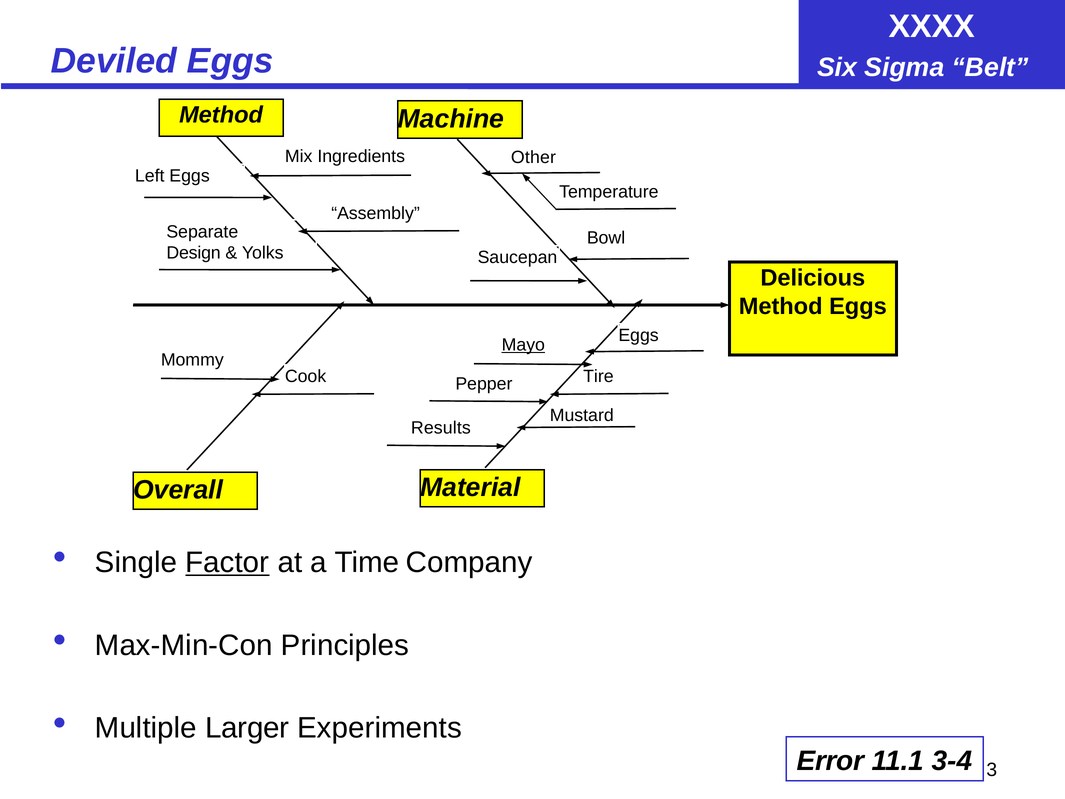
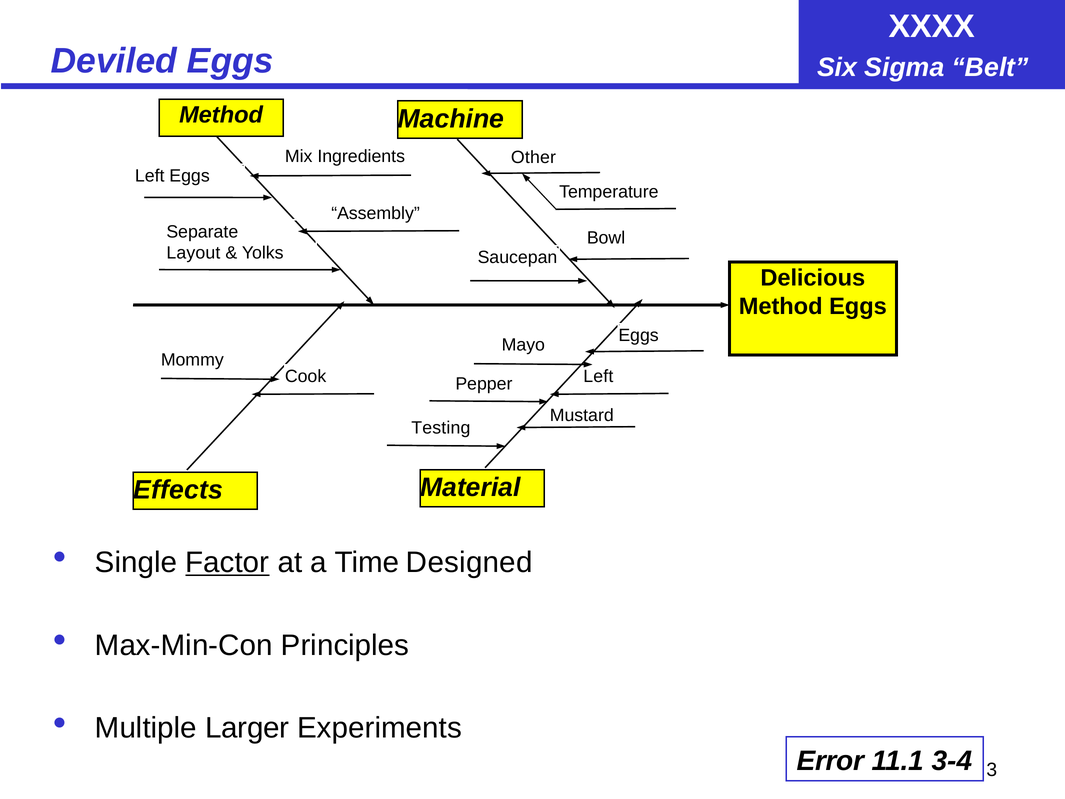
Design: Design -> Layout (193, 253)
Mayo underline: present -> none (523, 345)
Tire: Tire -> Left (598, 376)
Results: Results -> Testing (441, 428)
Overall: Overall -> Effects (178, 490)
Company: Company -> Designed (469, 562)
